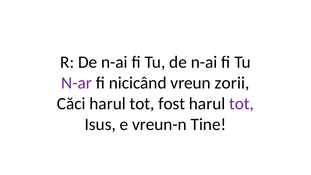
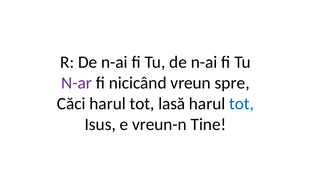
zorii: zorii -> spre (232, 83)
fost: fost -> lasă (172, 104)
tot colour: purple -> blue (242, 104)
